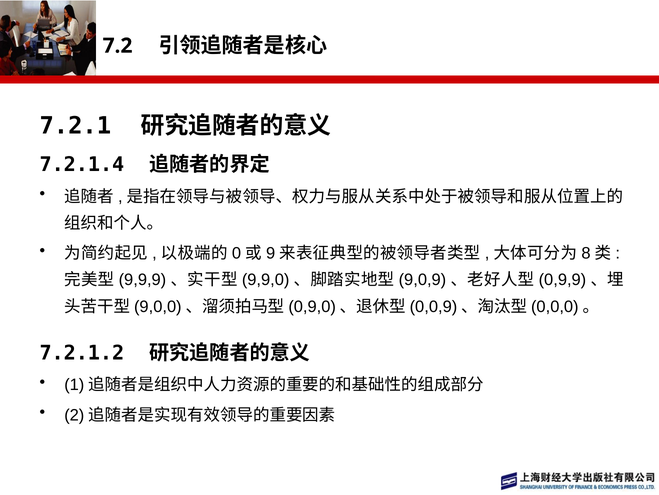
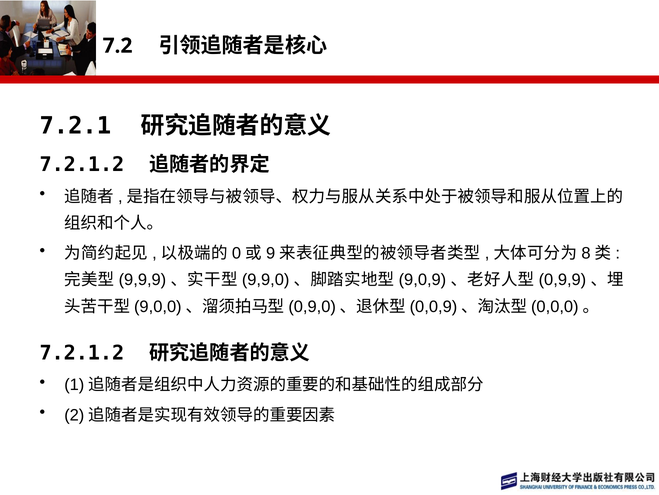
7.2.1.4: 7.2.1.4 -> 7.2.1.2 (82, 164)
